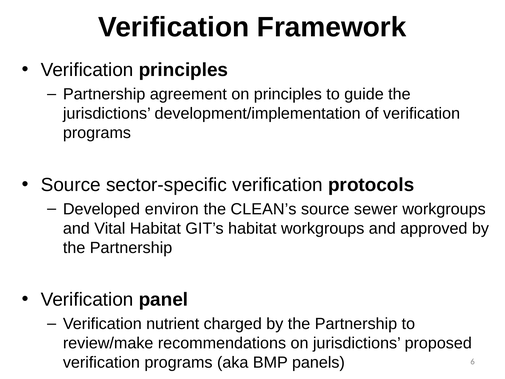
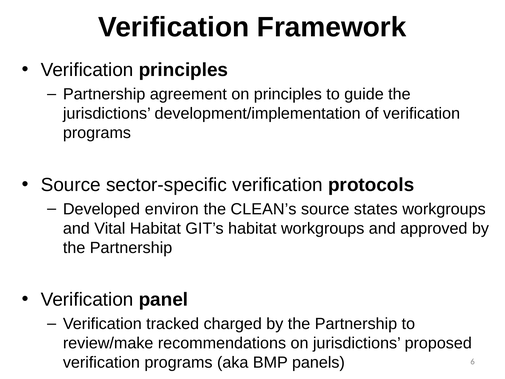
sewer: sewer -> states (376, 209)
nutrient: nutrient -> tracked (173, 324)
